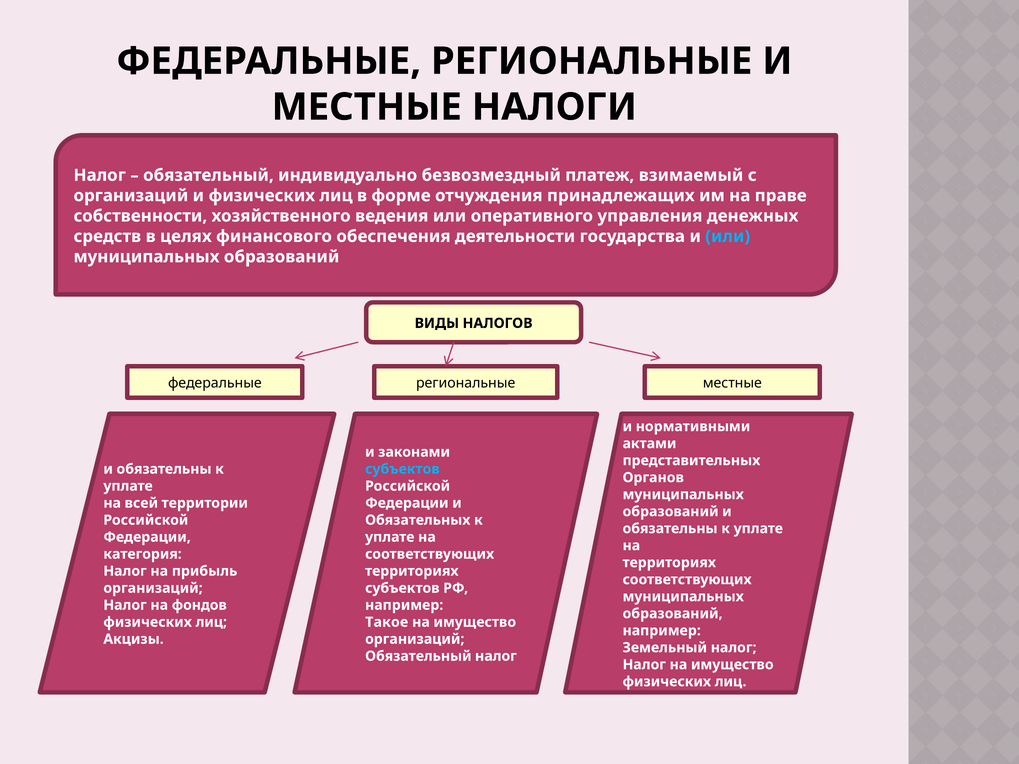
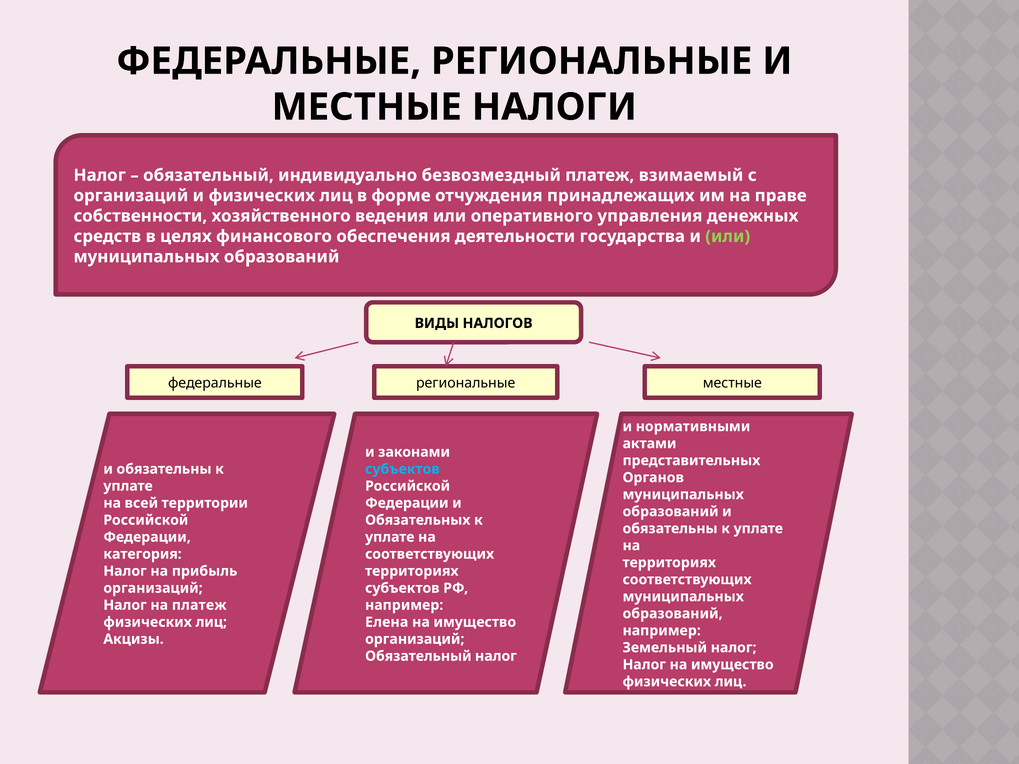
или colour: light blue -> light green (728, 236)
на фондов: фондов -> платеж (199, 605)
Такое: Такое -> Елена (387, 622)
